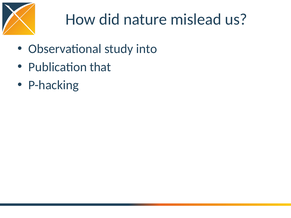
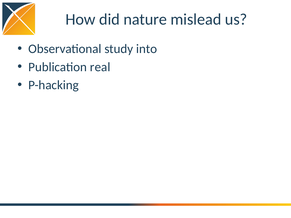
that: that -> real (100, 67)
